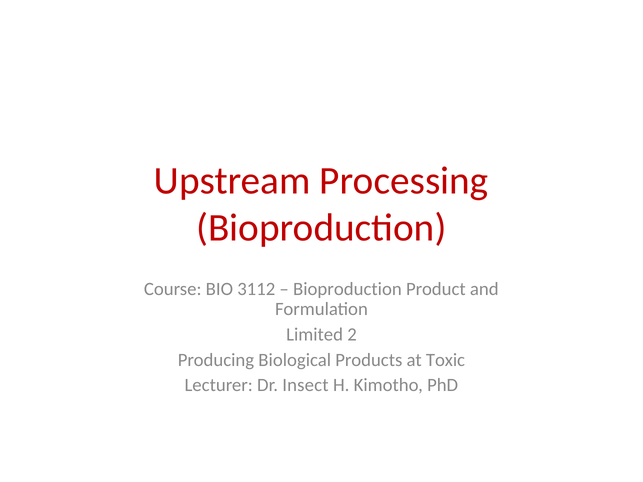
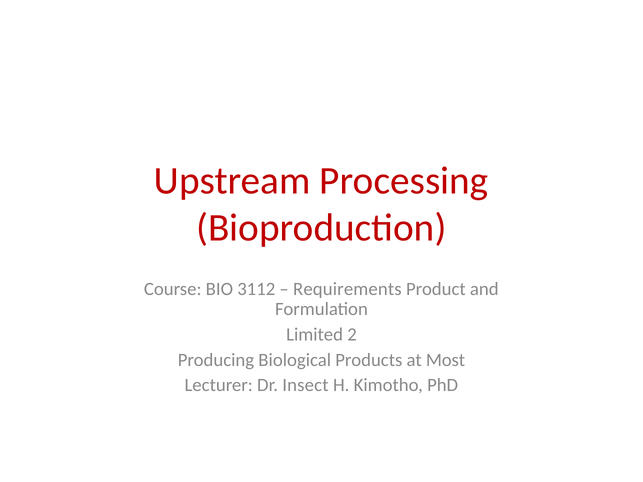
Bioproduction: Bioproduction -> Requirements (347, 289)
Toxic: Toxic -> Most (446, 360)
